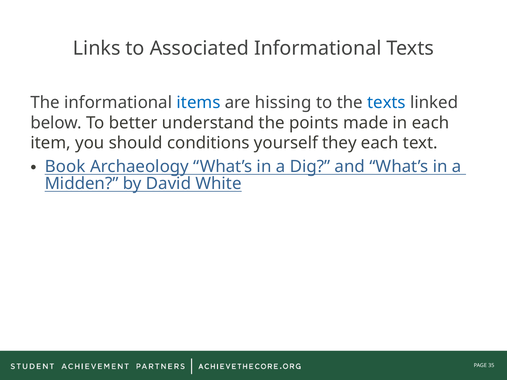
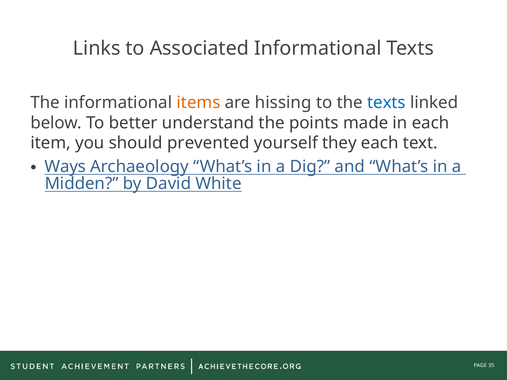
items colour: blue -> orange (199, 103)
conditions: conditions -> prevented (208, 143)
Book: Book -> Ways (65, 167)
